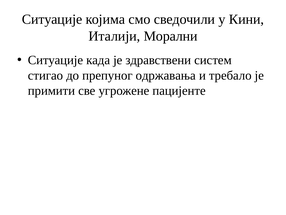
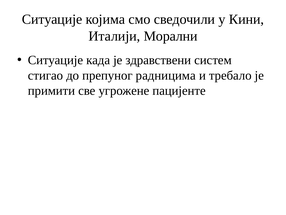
одржавања: одржавања -> радницима (166, 75)
